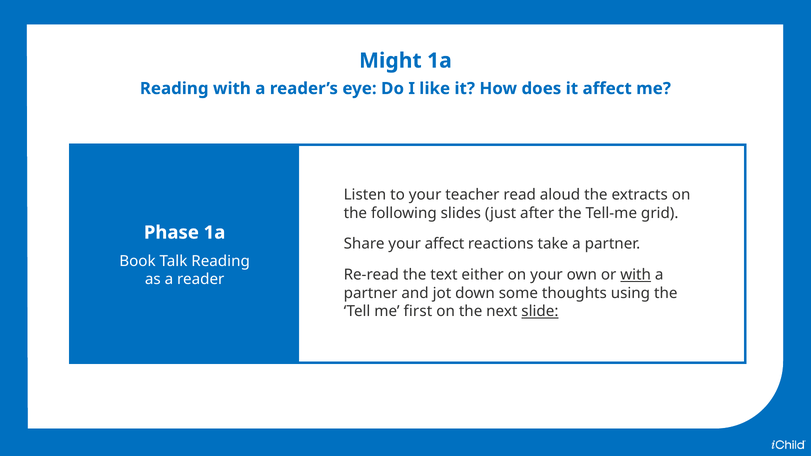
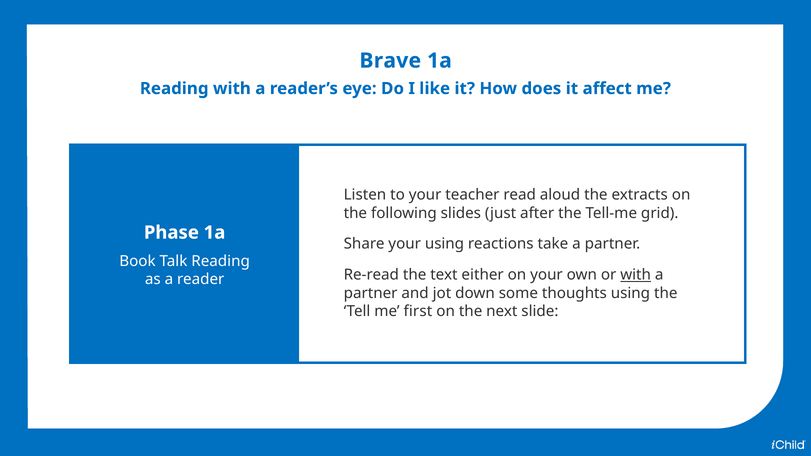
Might: Might -> Brave (390, 61)
your affect: affect -> using (444, 244)
slide underline: present -> none (540, 311)
